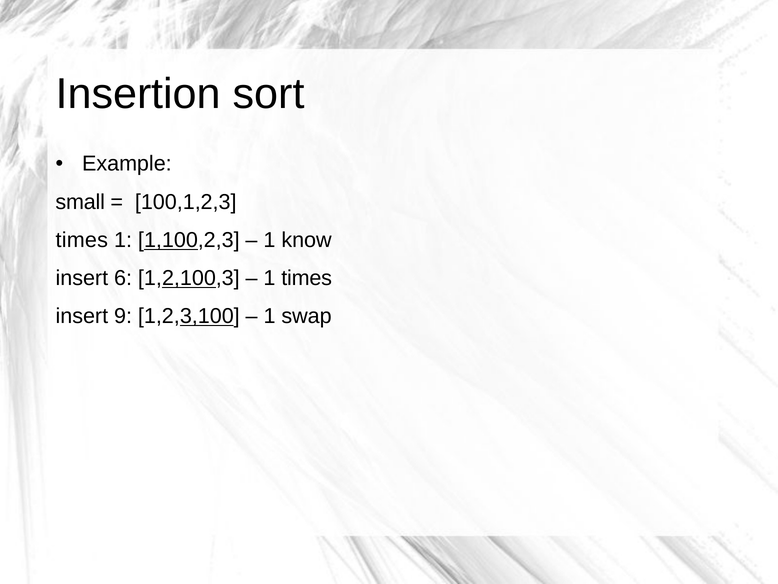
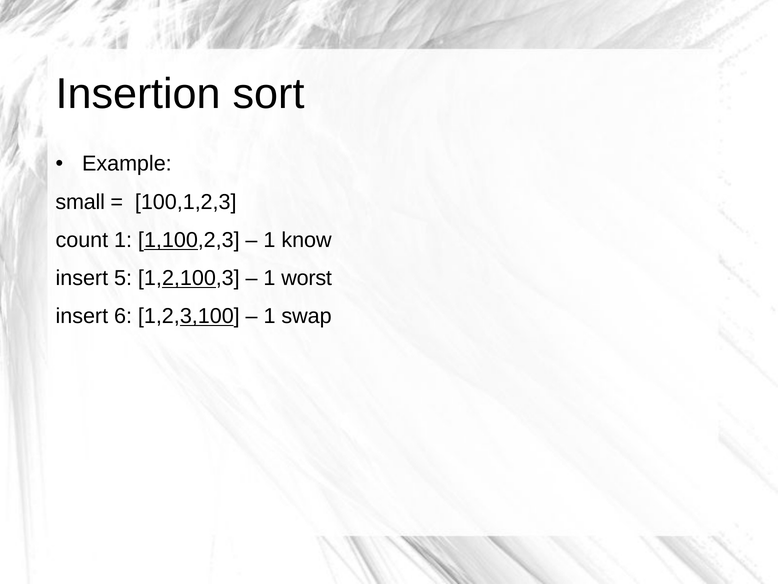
times: times -> count (82, 240)
6: 6 -> 5 (123, 278)
1 times: times -> worst (307, 278)
9: 9 -> 6 (123, 316)
